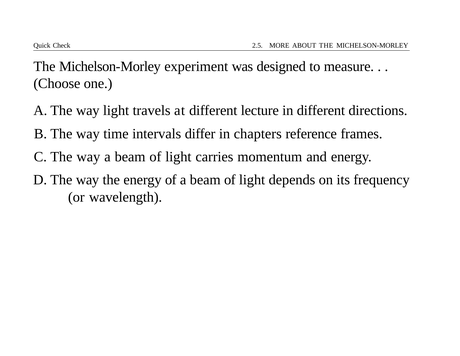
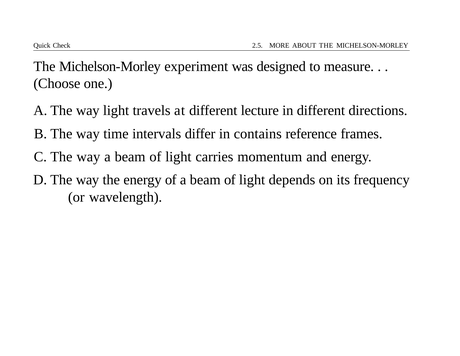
chapters: chapters -> contains (258, 133)
